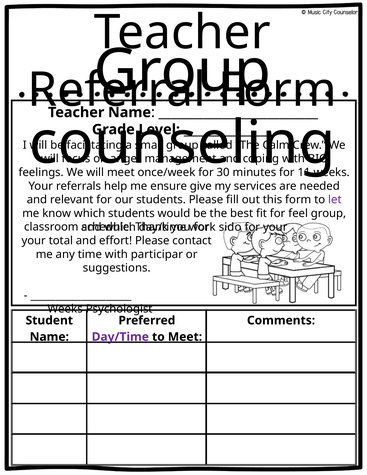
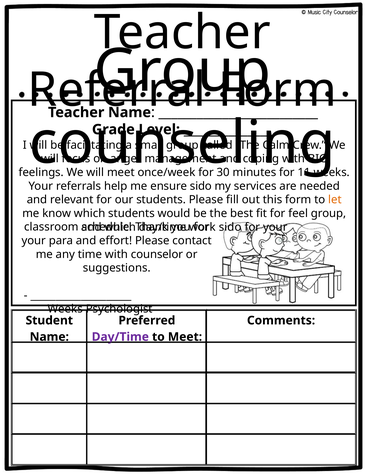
ensure give: give -> sido (201, 186)
let colour: purple -> orange (335, 200)
total: total -> para (61, 241)
participar: participar -> counselor (157, 254)
